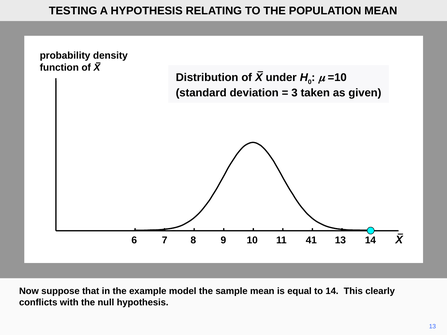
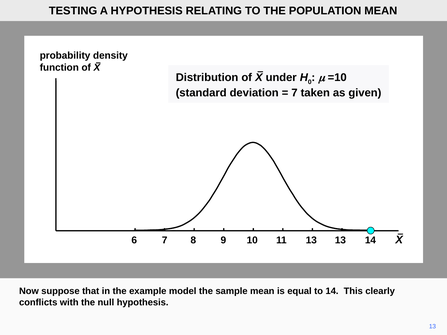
3: 3 -> 7 (295, 93)
6 41: 41 -> 13 (311, 240)
